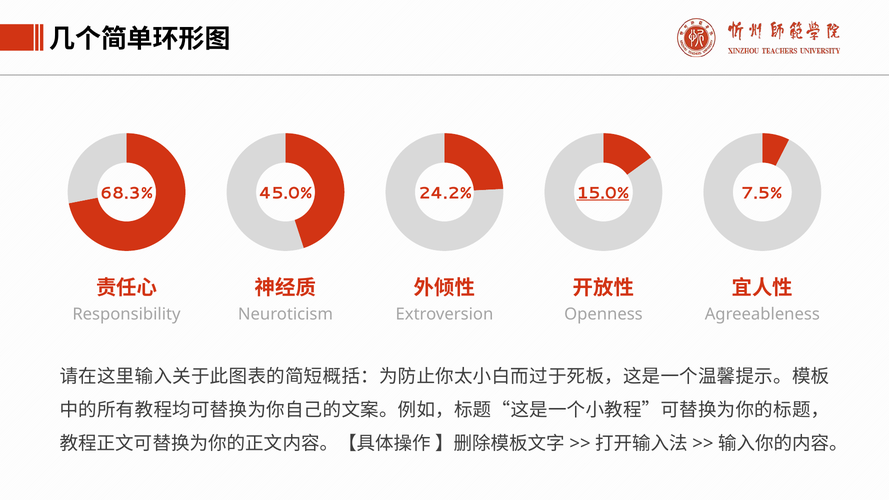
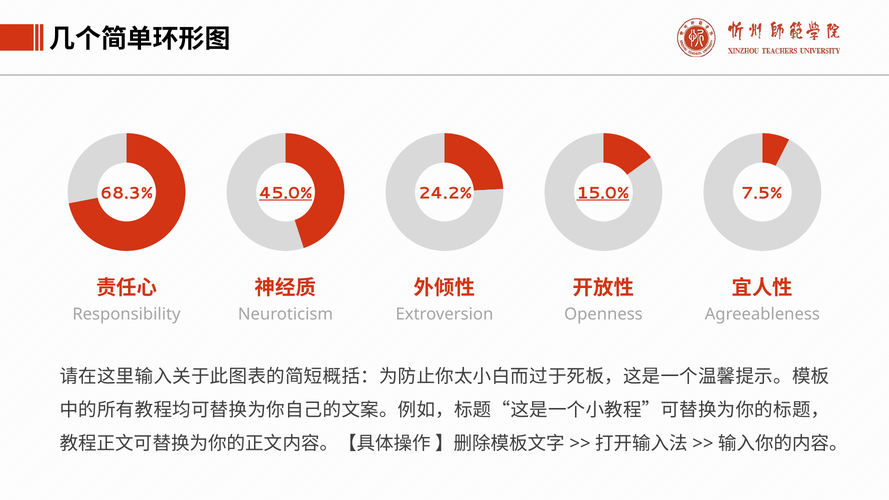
45.0% underline: none -> present (286, 193)
